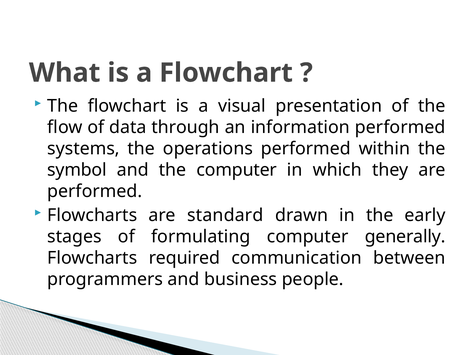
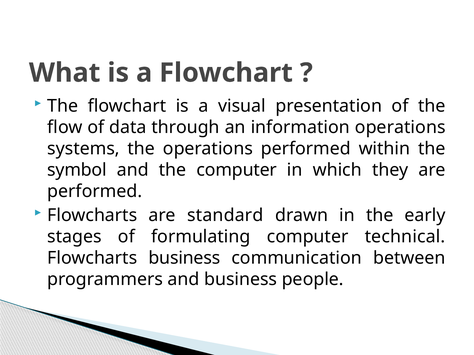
information performed: performed -> operations (400, 127)
generally: generally -> technical (405, 237)
Flowcharts required: required -> business (184, 258)
